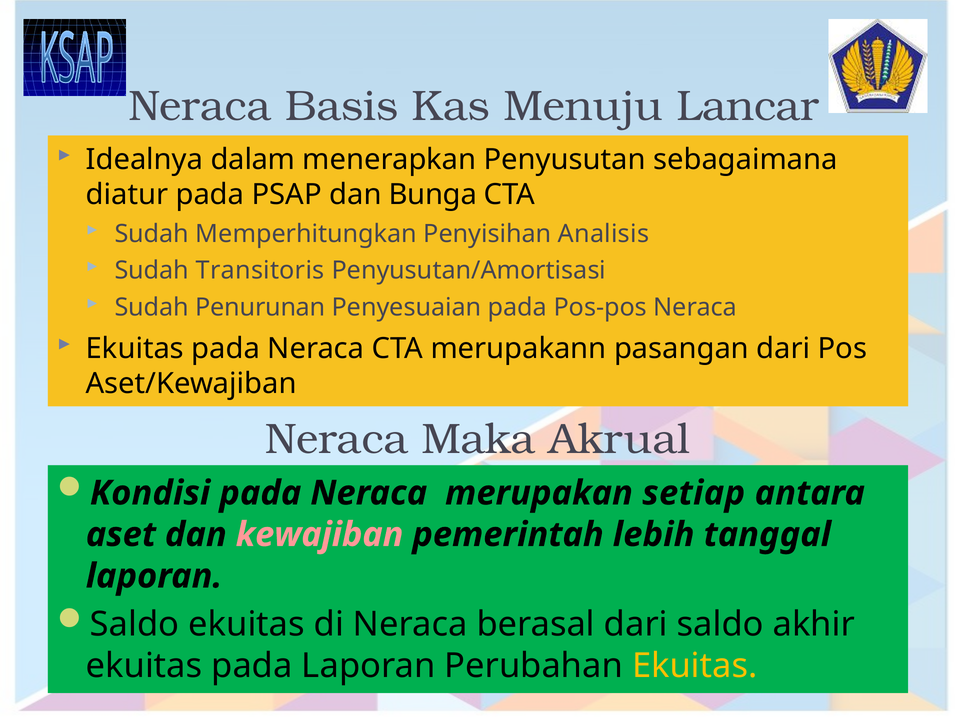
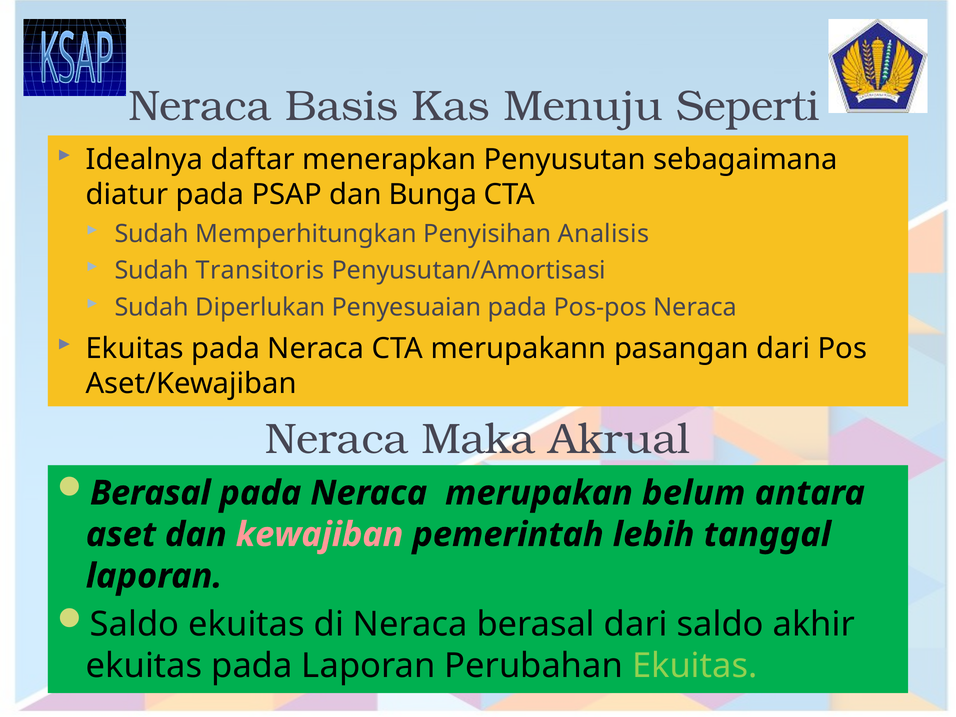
Lancar: Lancar -> Seperti (748, 106)
dalam: dalam -> daftar (253, 160)
Penurunan: Penurunan -> Diperlukan (260, 307)
Kondisi: Kondisi -> Berasal (150, 493)
setiap: setiap -> belum (694, 493)
Ekuitas colour: yellow -> light green (695, 666)
